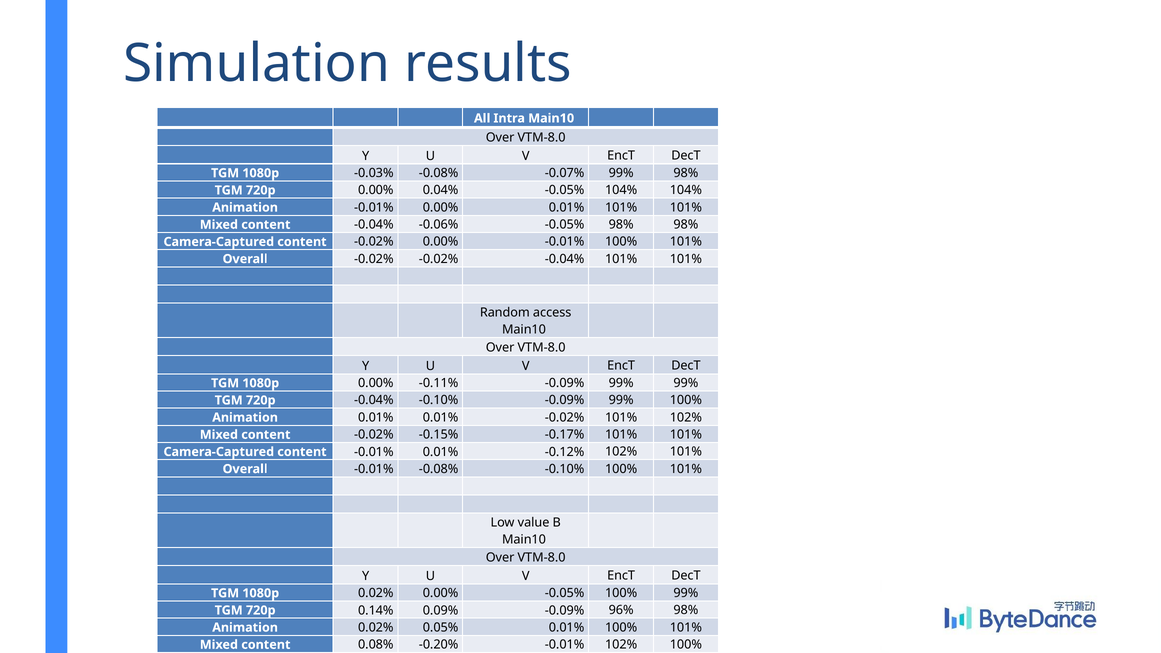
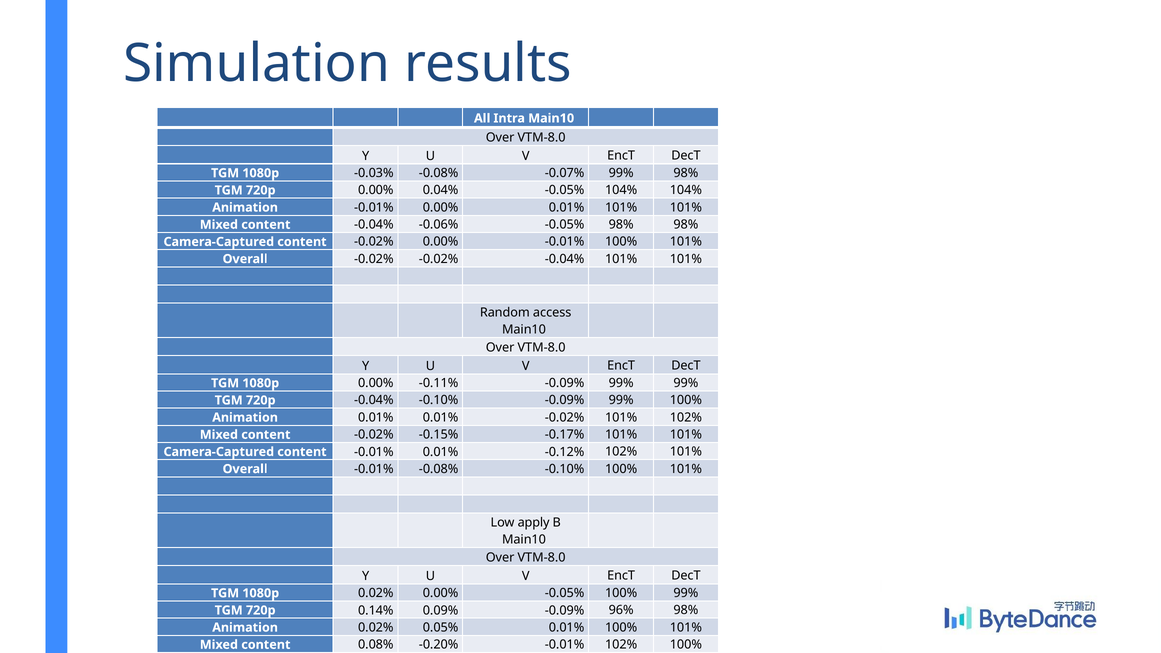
value: value -> apply (534, 523)
